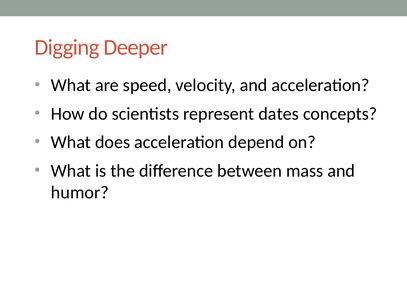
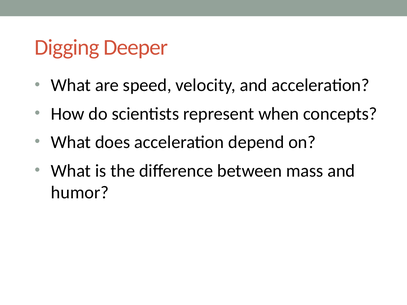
dates: dates -> when (279, 114)
